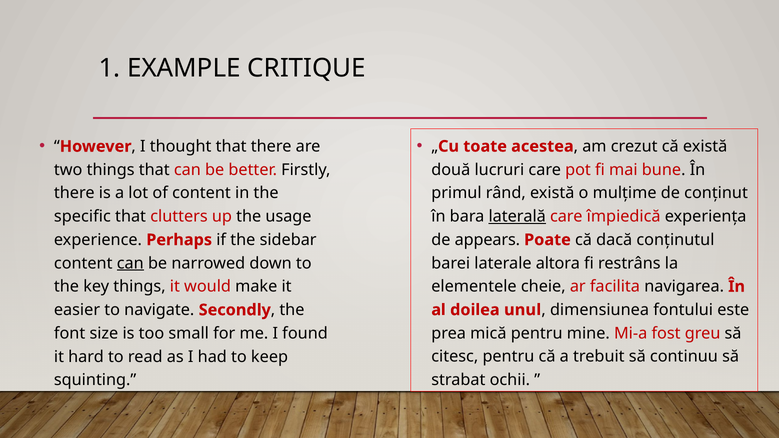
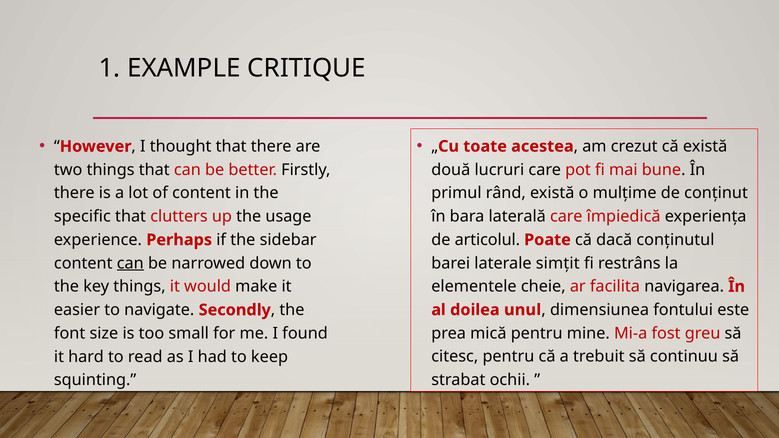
laterală underline: present -> none (517, 217)
appears: appears -> articolul (487, 240)
altora: altora -> simțit (558, 263)
